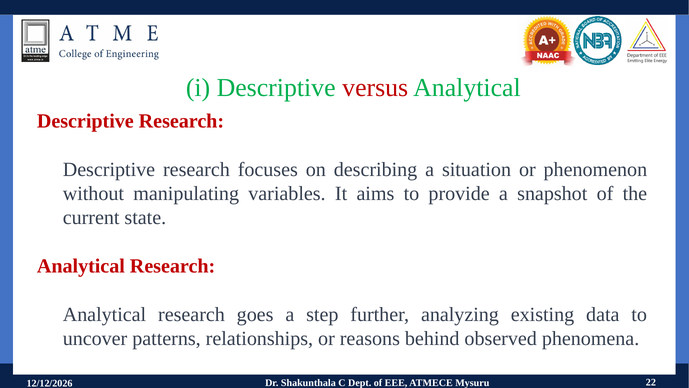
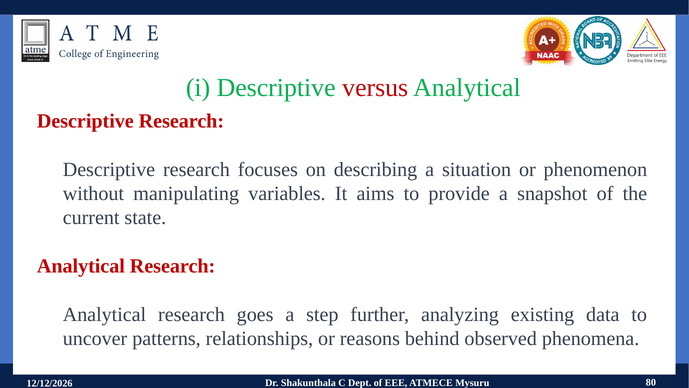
22: 22 -> 80 (651, 382)
